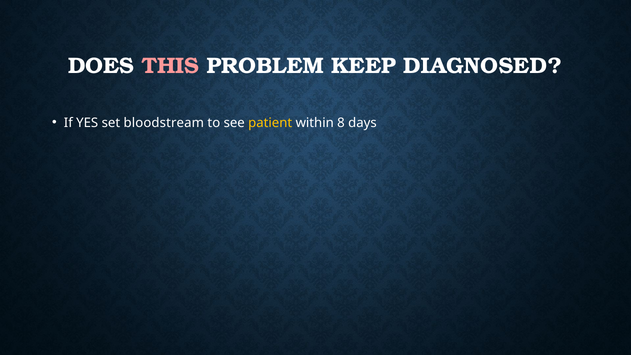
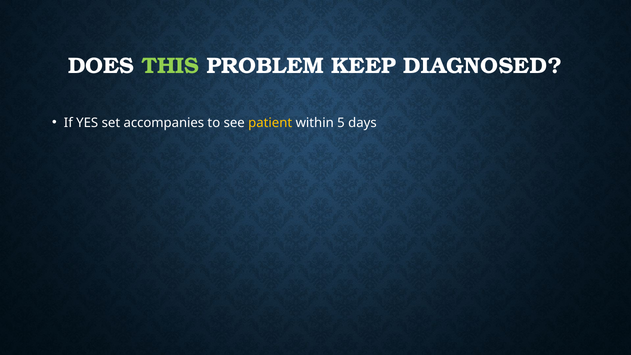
THIS colour: pink -> light green (170, 66)
bloodstream: bloodstream -> accompanies (164, 123)
8: 8 -> 5 (341, 123)
